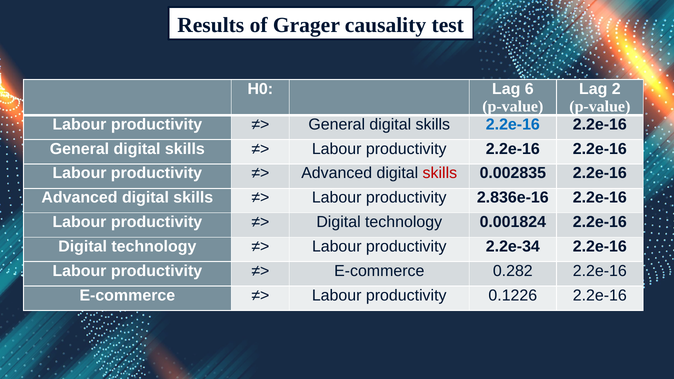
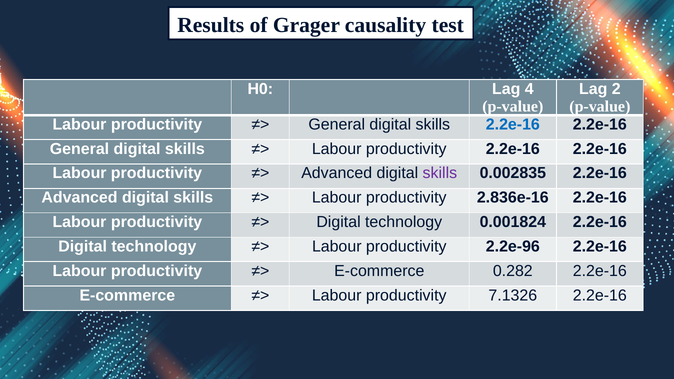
6: 6 -> 4 (529, 89)
skills colour: red -> purple (440, 173)
2.2e-34: 2.2e-34 -> 2.2e-96 (513, 247)
0.1226: 0.1226 -> 7.1326 (513, 295)
